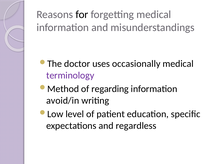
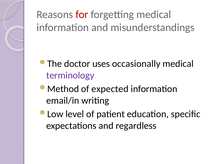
for colour: black -> red (82, 14)
regarding: regarding -> expected (110, 89)
avoid/in: avoid/in -> email/in (63, 101)
